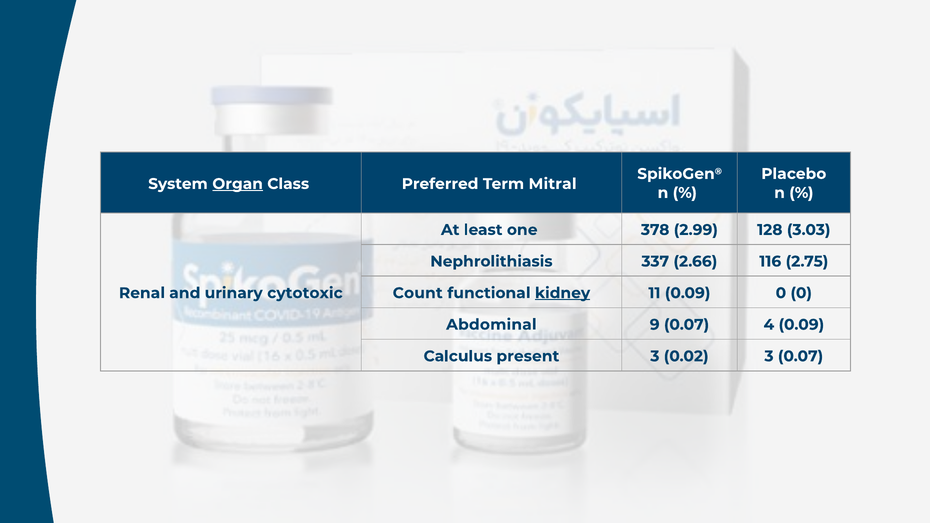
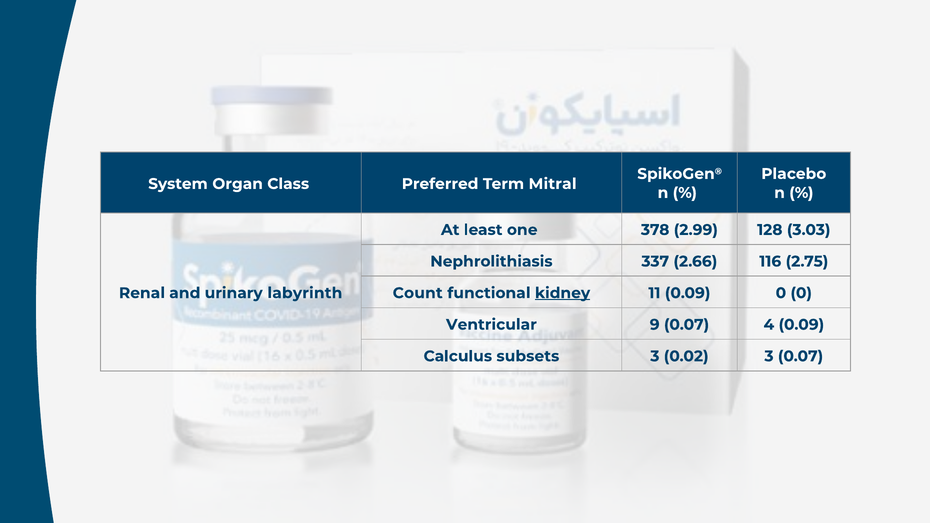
Organ underline: present -> none (238, 184)
cytotoxic: cytotoxic -> labyrinth (305, 293)
Abdominal: Abdominal -> Ventricular (491, 325)
present: present -> subsets (528, 356)
